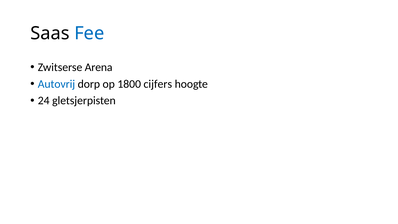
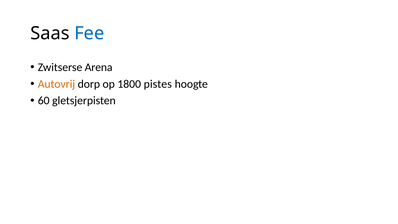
Autovrij colour: blue -> orange (56, 84)
cijfers: cijfers -> pistes (158, 84)
24: 24 -> 60 (44, 101)
